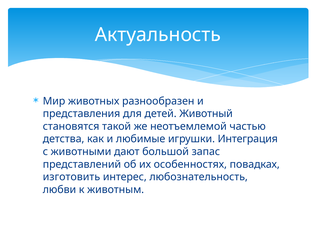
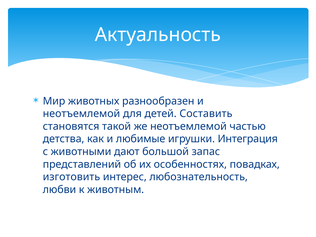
представления: представления -> неотъемлемой (81, 114)
Животный: Животный -> Составить (206, 114)
